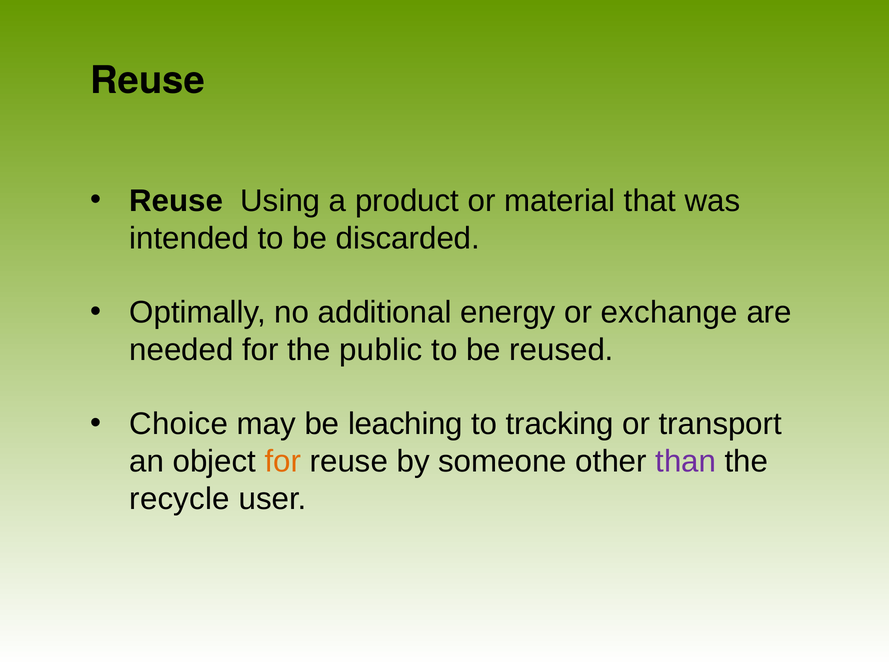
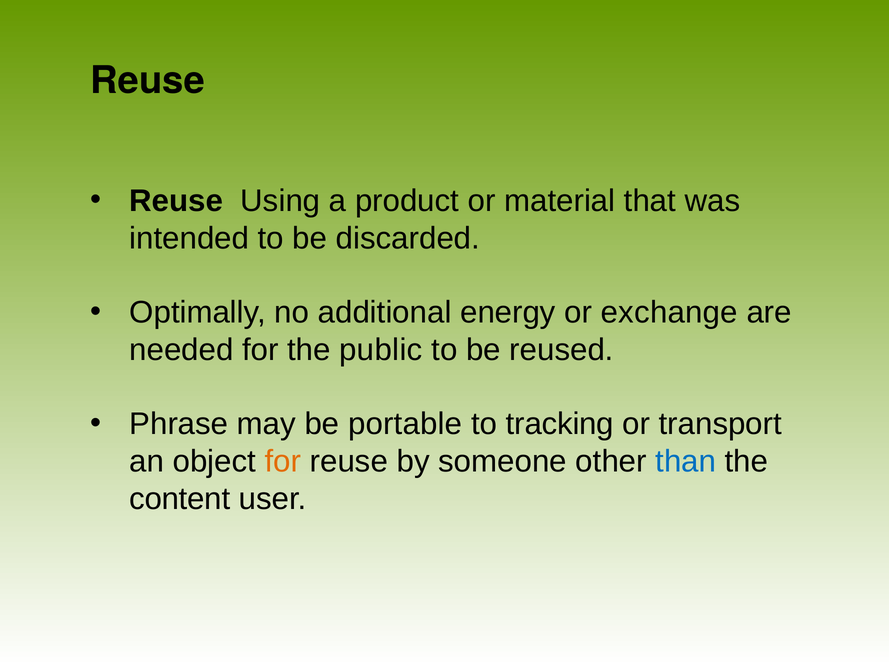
Choice: Choice -> Phrase (179, 424)
leaching: leaching -> portable (405, 424)
than colour: purple -> blue (686, 461)
recycle: recycle -> content (180, 499)
